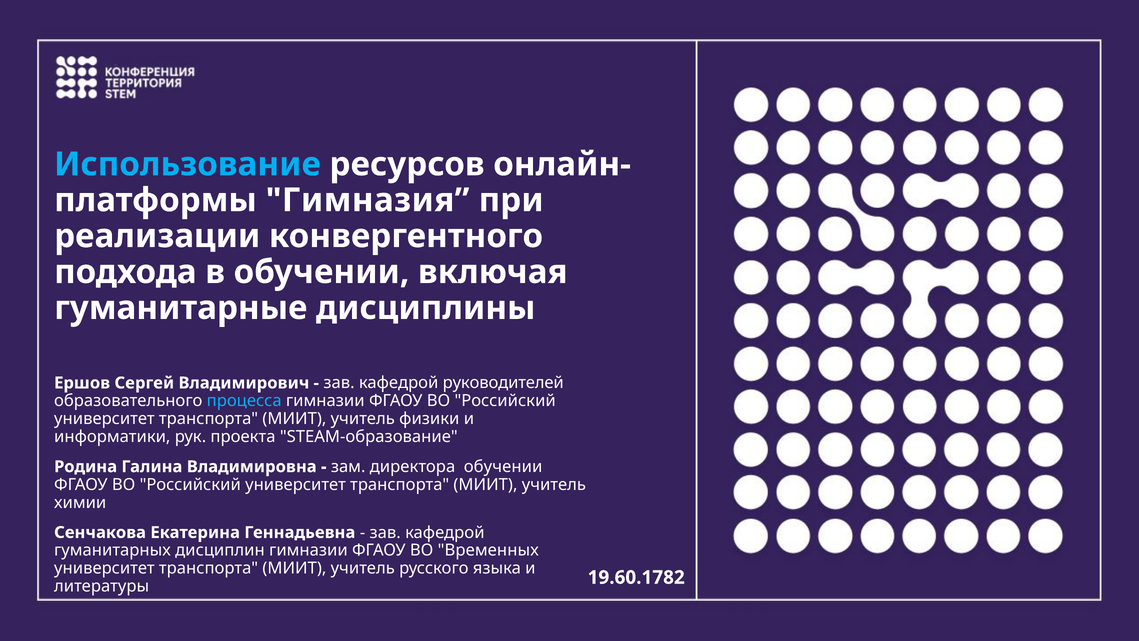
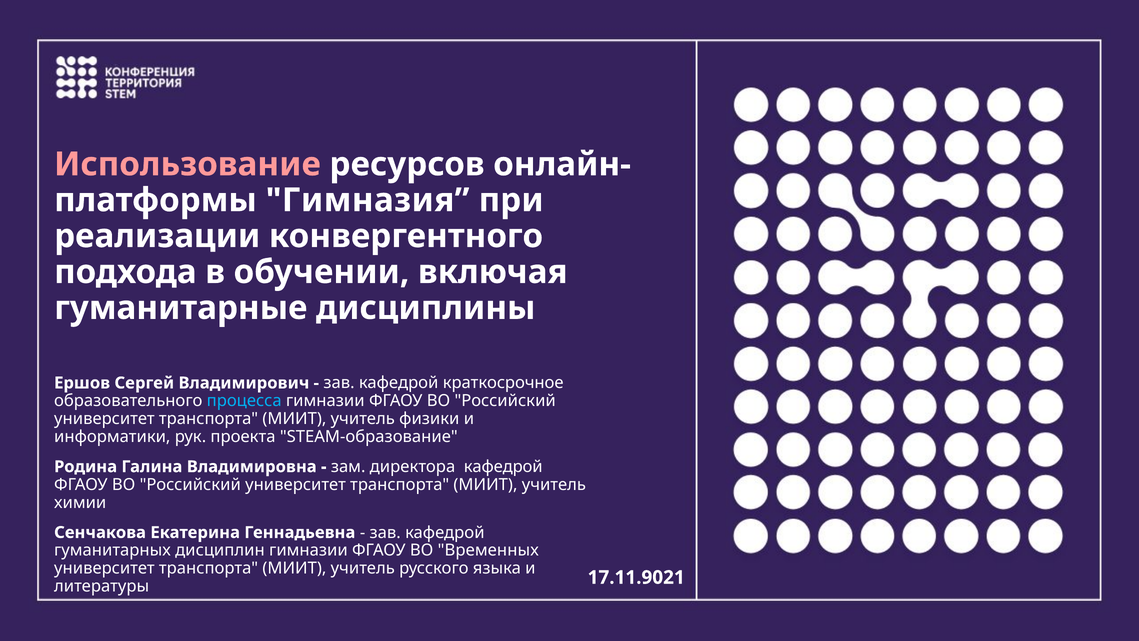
Использование colour: light blue -> pink (187, 164)
руководителей: руководителей -> краткосрочное (503, 383)
директора обучении: обучении -> кафедрой (503, 467)
19.60.1782: 19.60.1782 -> 17.11.9021 (636, 577)
